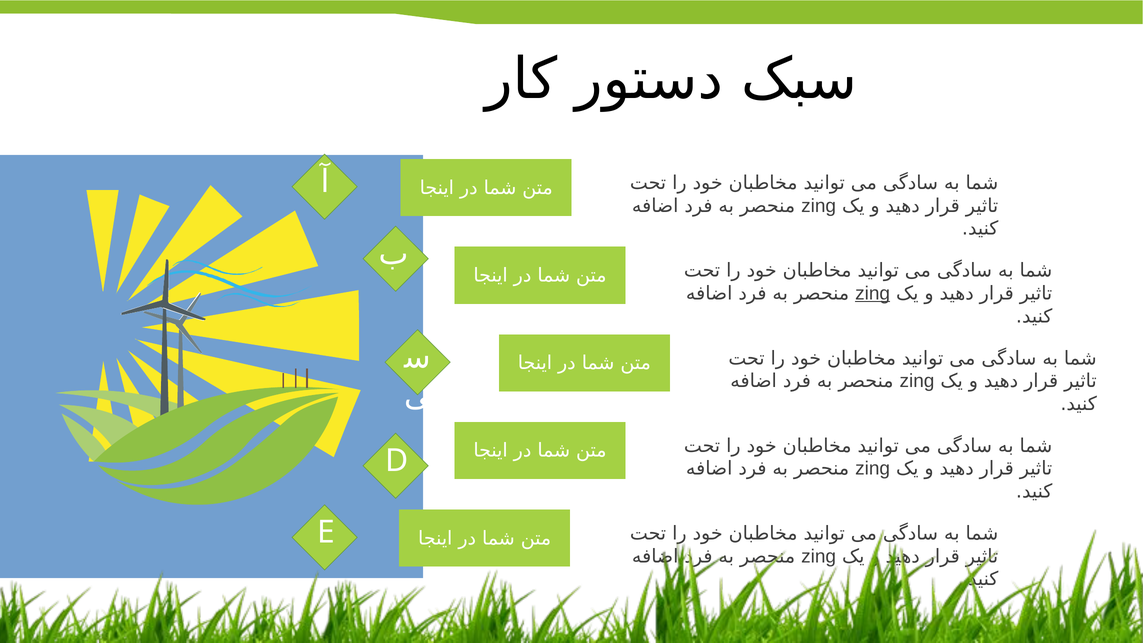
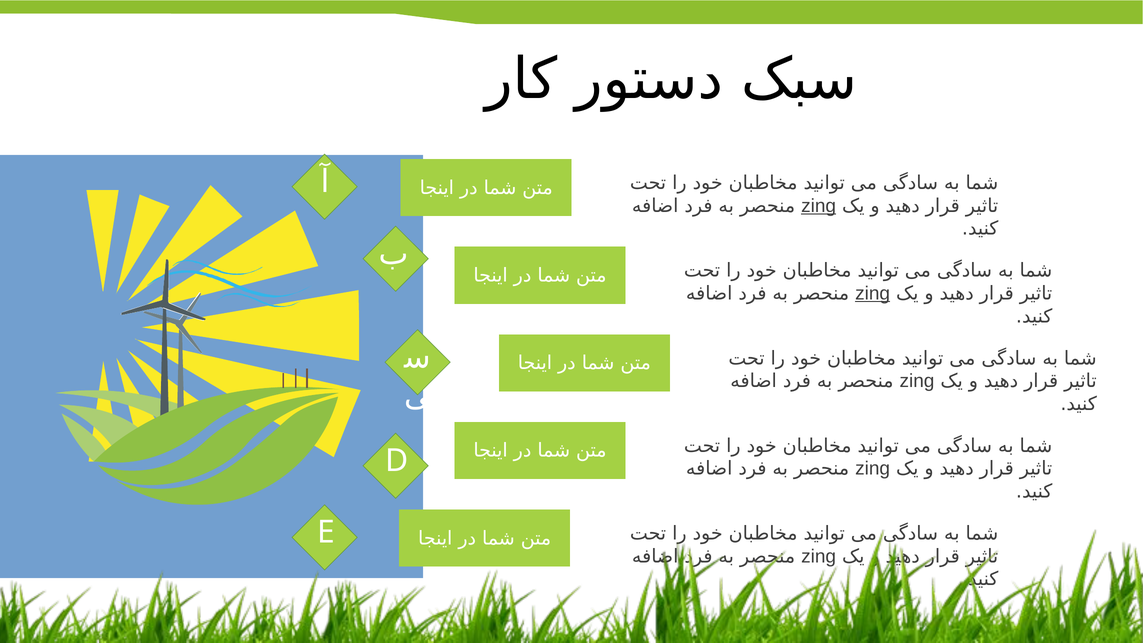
zing underline: none -> present (819, 206)
